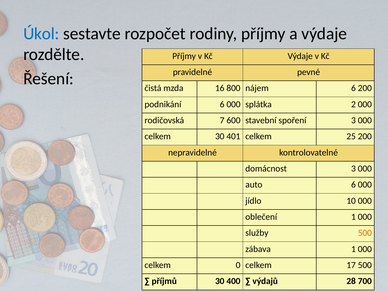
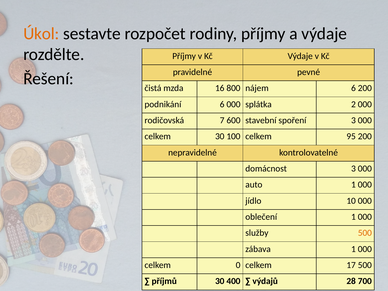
Úkol colour: blue -> orange (41, 34)
401: 401 -> 100 (233, 136)
25: 25 -> 95 (351, 136)
auto 6: 6 -> 1 (353, 185)
